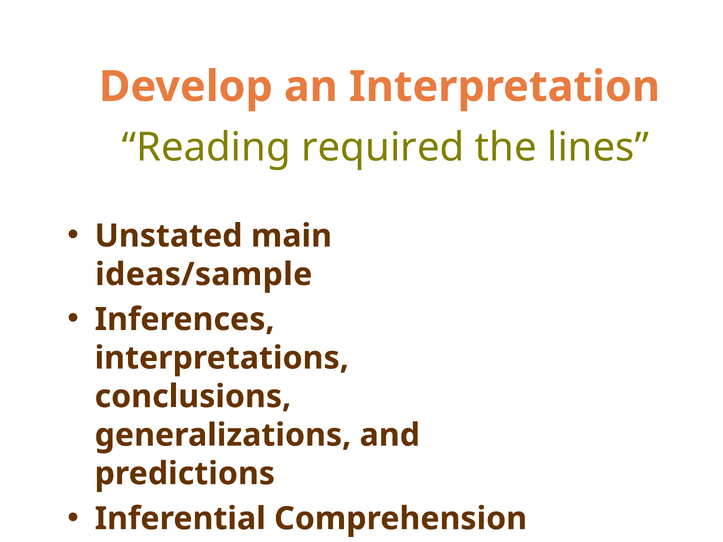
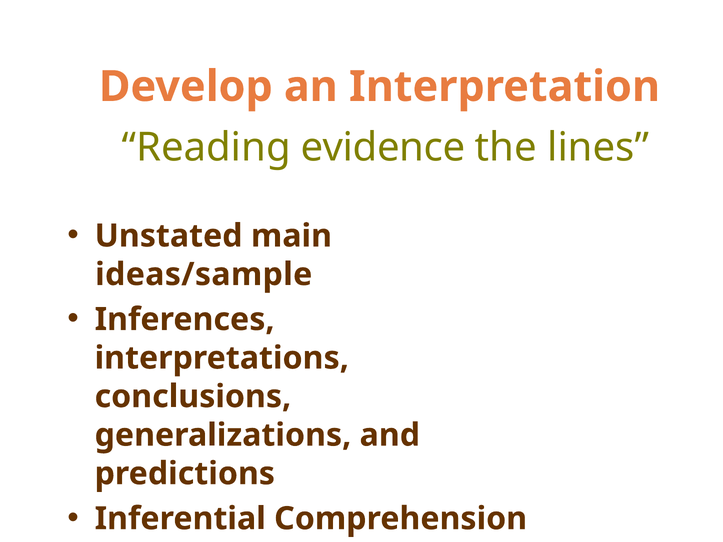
required: required -> evidence (383, 147)
